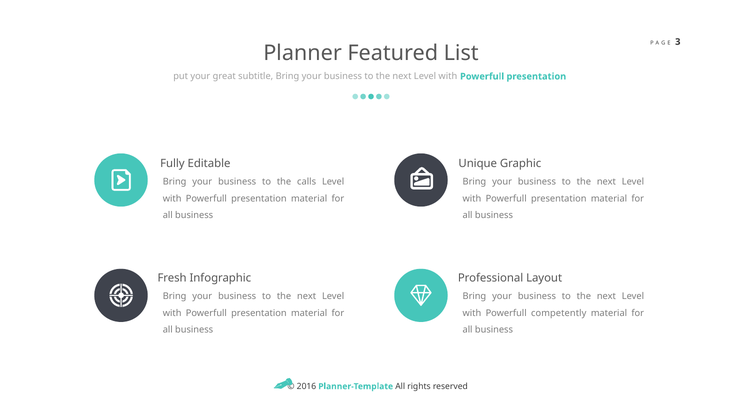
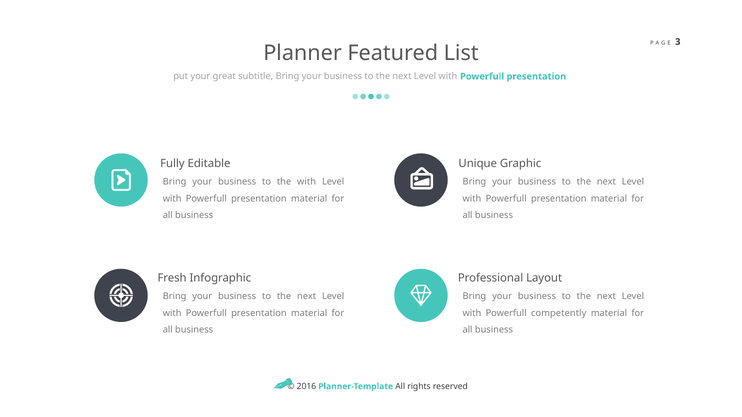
the calls: calls -> with (307, 182)
